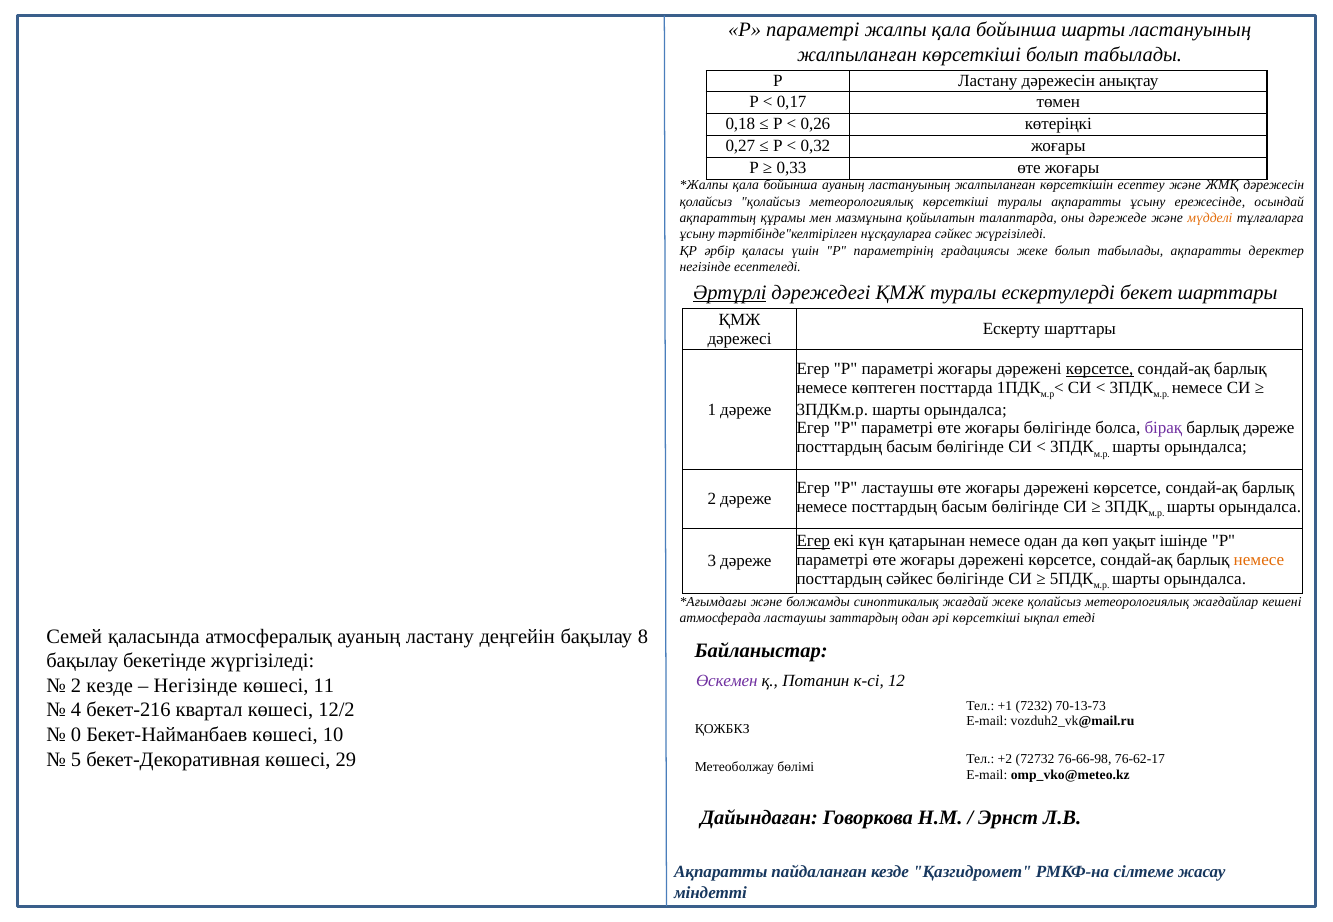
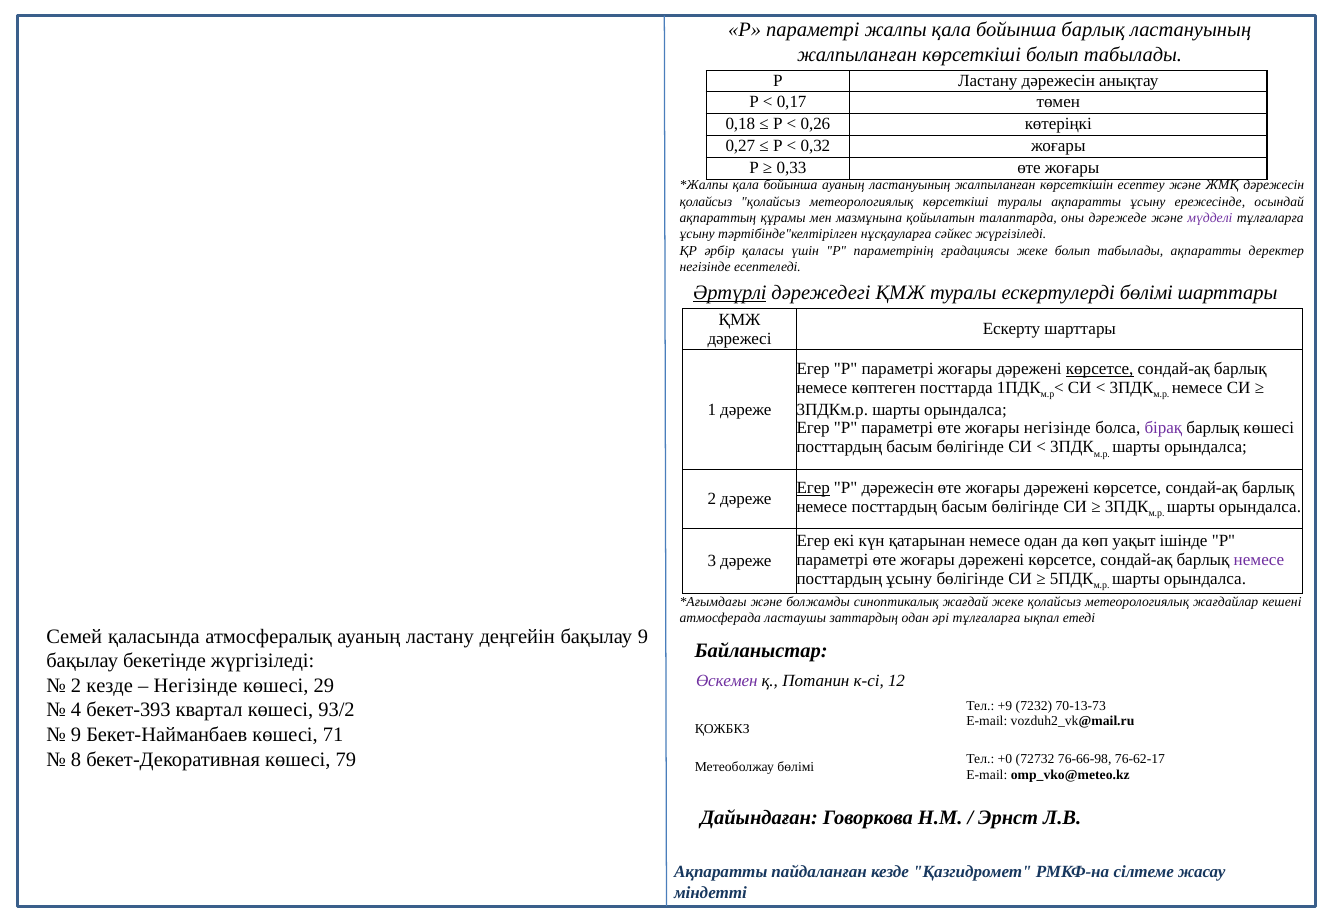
бойынша шарты: шарты -> барлық (1093, 30)
мүдделі colour: orange -> purple (1210, 218)
ескертулерді бекет: бекет -> бөлімі (1146, 293)
жоғары бөлігінде: бөлігінде -> негізінде (1057, 429)
барлық дәреже: дәреже -> көшесі (1269, 429)
Егер underline: none -> present (813, 489)
Р ластаушы: ластаушы -> дәрежесін (898, 489)
Егер underline: present -> none (813, 541)
немесе colour: orange -> purple (1259, 560)
посттардың сәйкес: сәйкес -> ұсыну (909, 579)
әрі көрсеткіші: көрсеткіші -> тұлғаларға (986, 619)
бақылау 8: 8 -> 9 (643, 637)
11: 11 -> 29 (324, 686)
+1: +1 -> +9 (1005, 707)
бекет-216: бекет-216 -> бекет-393 (128, 711)
12/2: 12/2 -> 93/2 (336, 711)
0: 0 -> 9 (76, 735)
10: 10 -> 71 (333, 735)
5: 5 -> 8 (76, 760)
29: 29 -> 79 (346, 760)
+2: +2 -> +0 (1005, 760)
